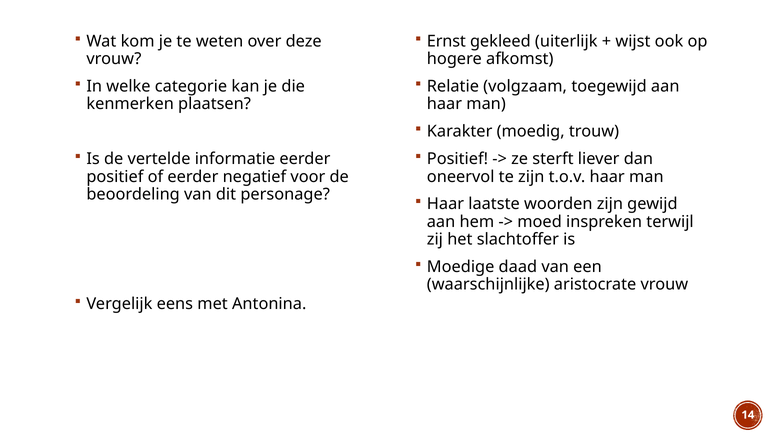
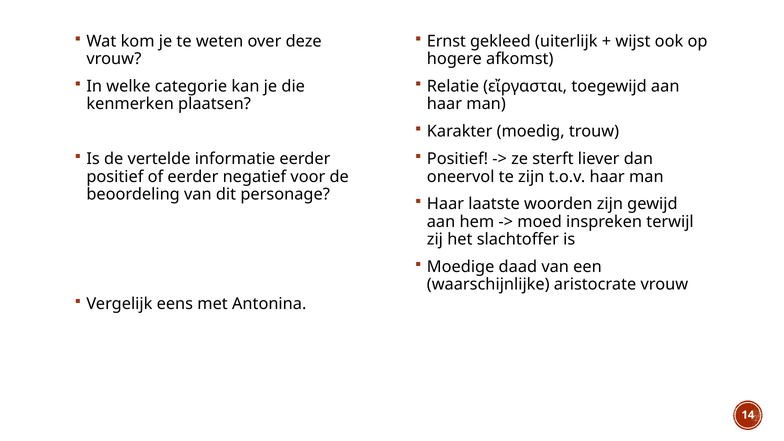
volgzaam: volgzaam -> εἴργασται (525, 86)
